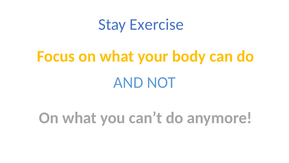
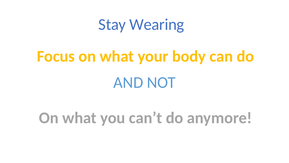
Exercise: Exercise -> Wearing (157, 25)
